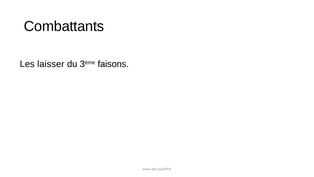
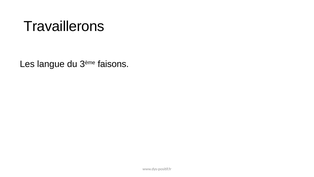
Combattants: Combattants -> Travaillerons (64, 26)
laisser: laisser -> langue (51, 64)
